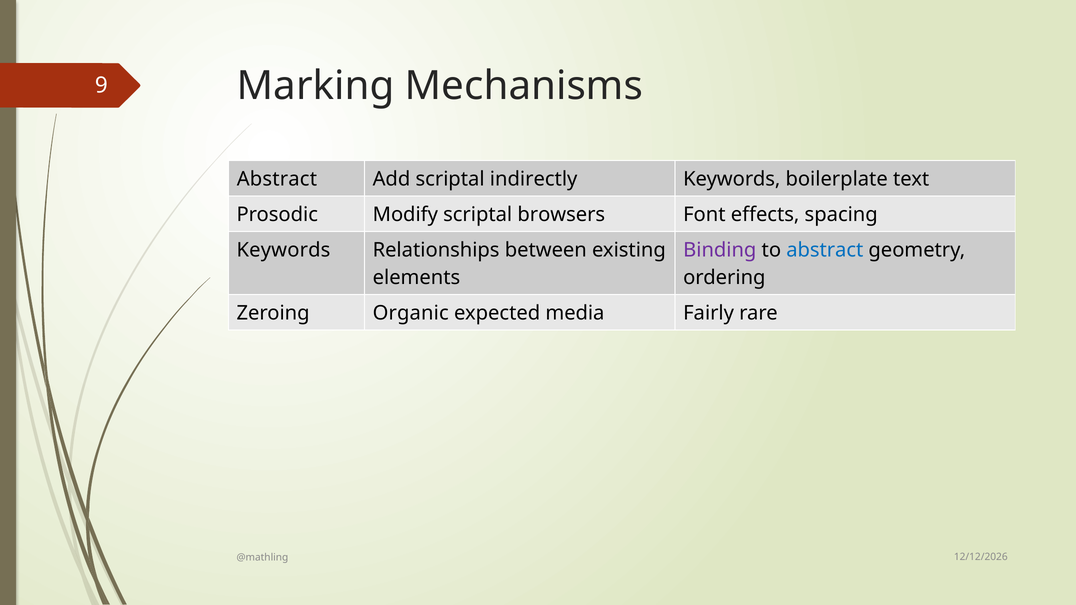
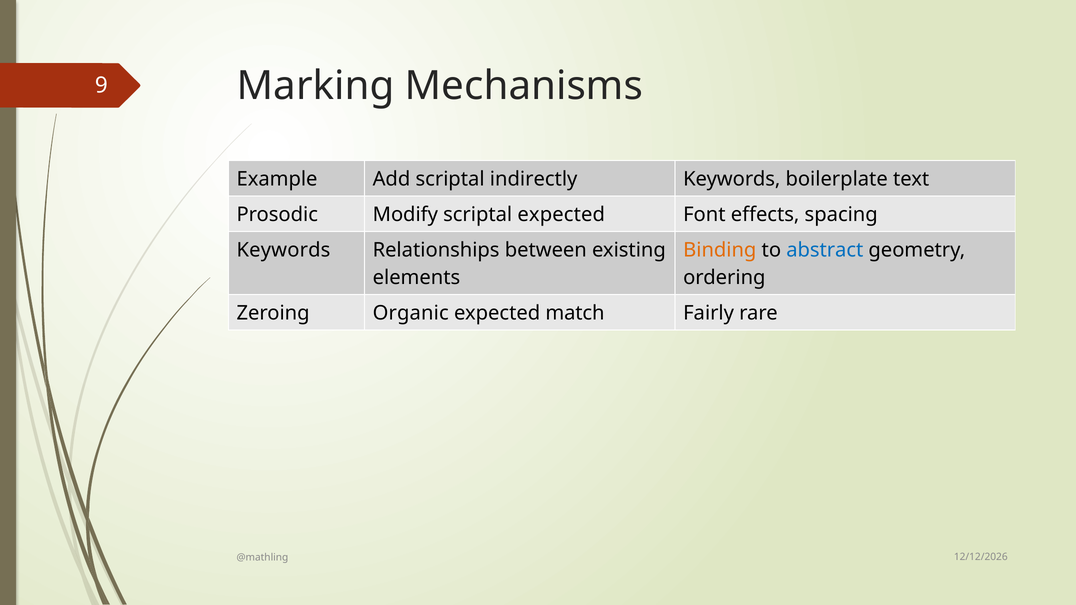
Abstract: Abstract -> Example (277, 179)
scriptal browsers: browsers -> expected (561, 215)
Binding colour: purple -> orange (720, 250)
media: media -> match (575, 313)
